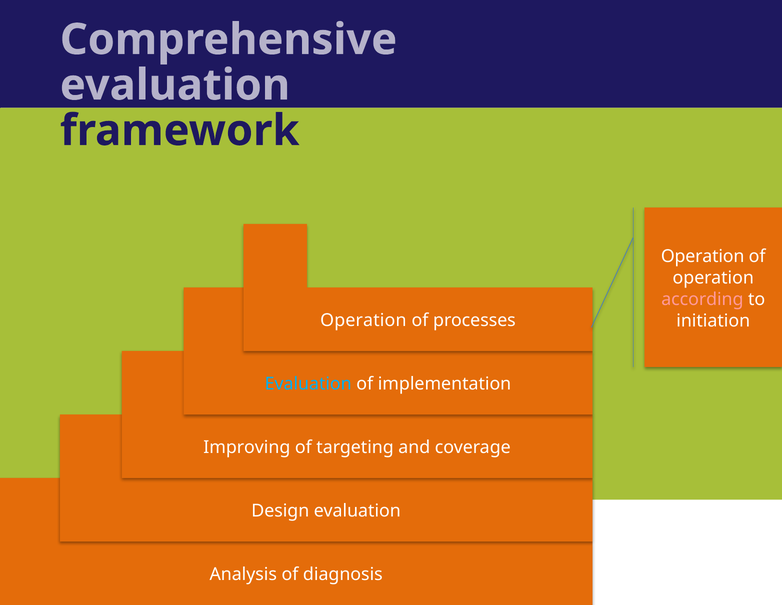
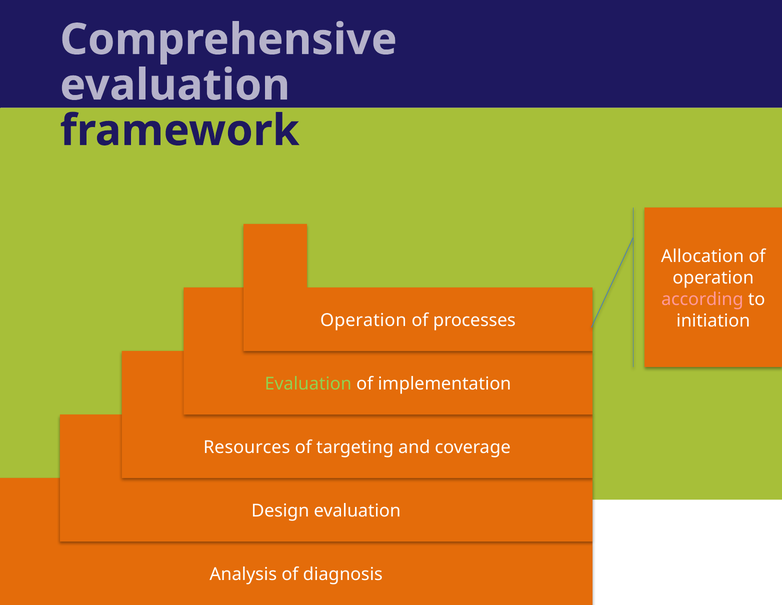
Operation: Operation -> Allocation (703, 256)
Evaluation colour: light blue -> light green (308, 383)
Improving: Improving -> Resources (247, 447)
